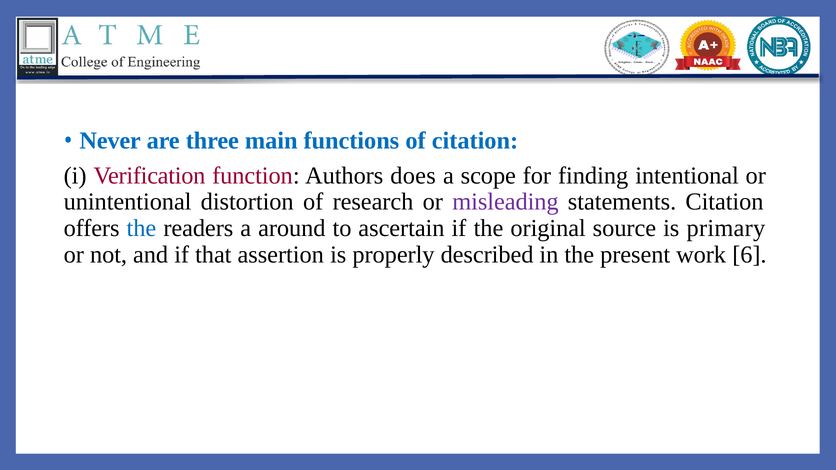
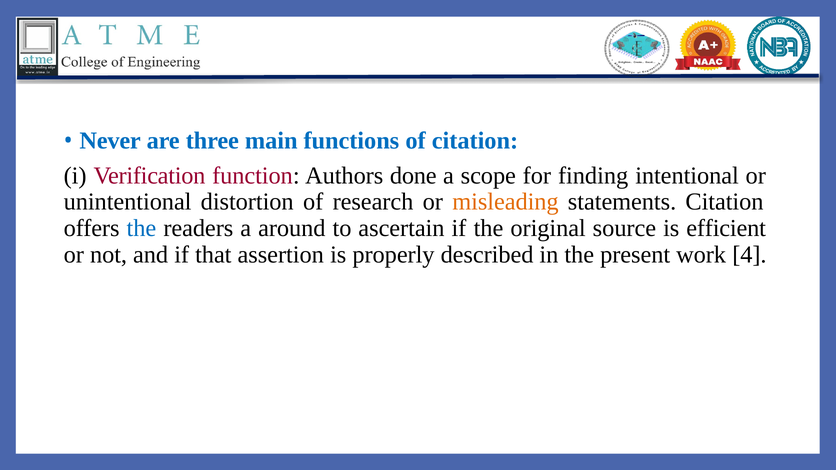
does: does -> done (413, 176)
misleading colour: purple -> orange (505, 202)
primary: primary -> efficient (726, 228)
6: 6 -> 4 (749, 255)
